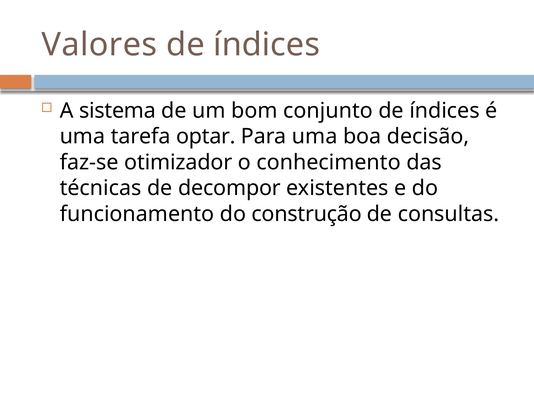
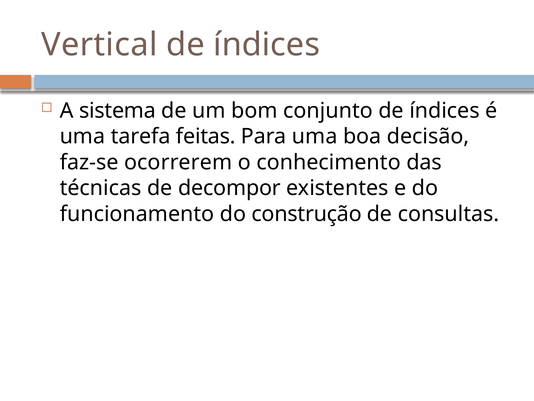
Valores: Valores -> Vertical (99, 45)
optar: optar -> feitas (206, 136)
otimizador: otimizador -> ocorrerem (178, 162)
